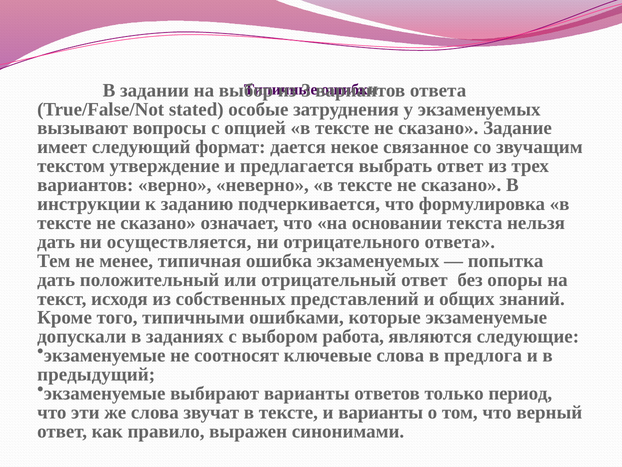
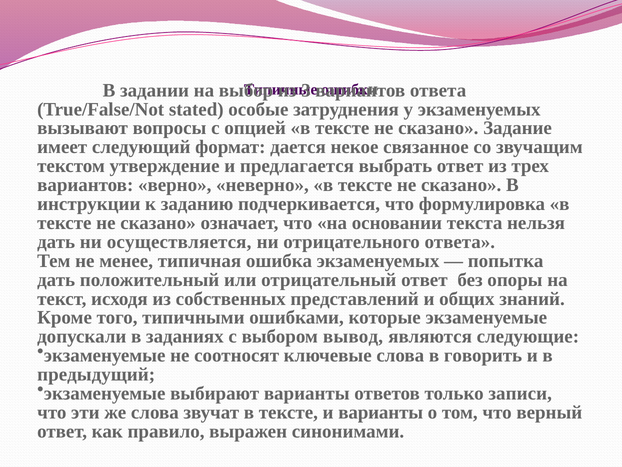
работа: работа -> вывод (353, 336)
предлога: предлога -> говорить (483, 355)
период: период -> записи (520, 393)
